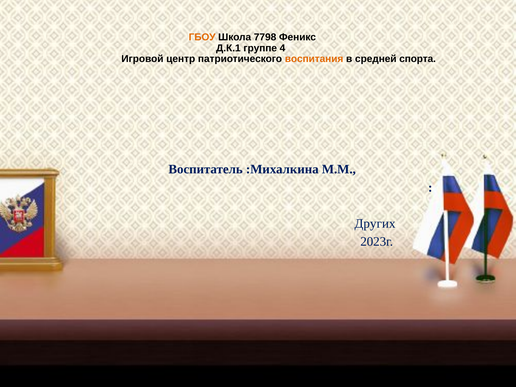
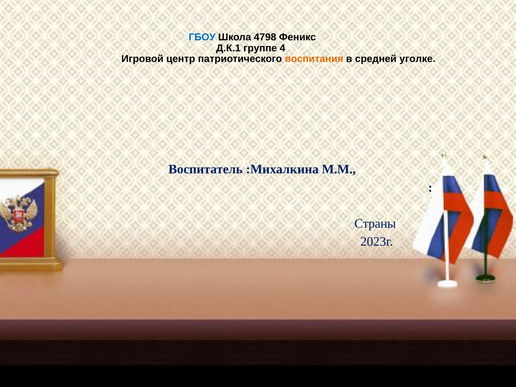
ГБОУ colour: orange -> blue (202, 37)
7798: 7798 -> 4798 (265, 37)
спорта: спорта -> уголке (418, 59)
Других: Других -> Страны (375, 224)
